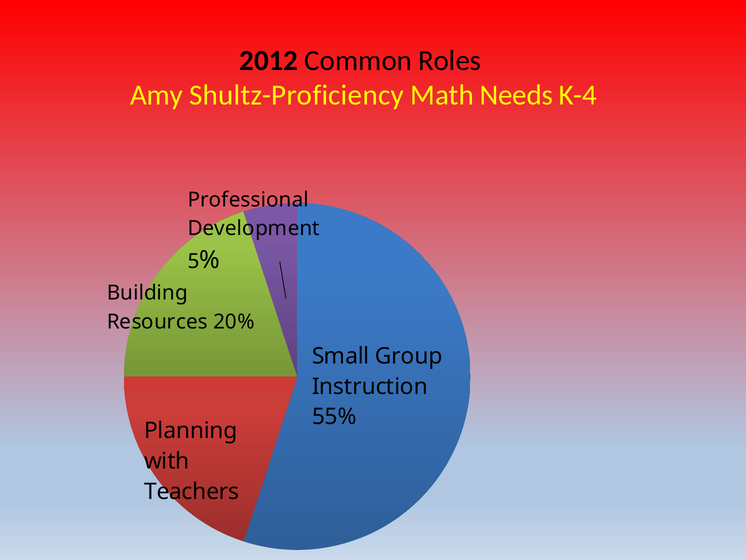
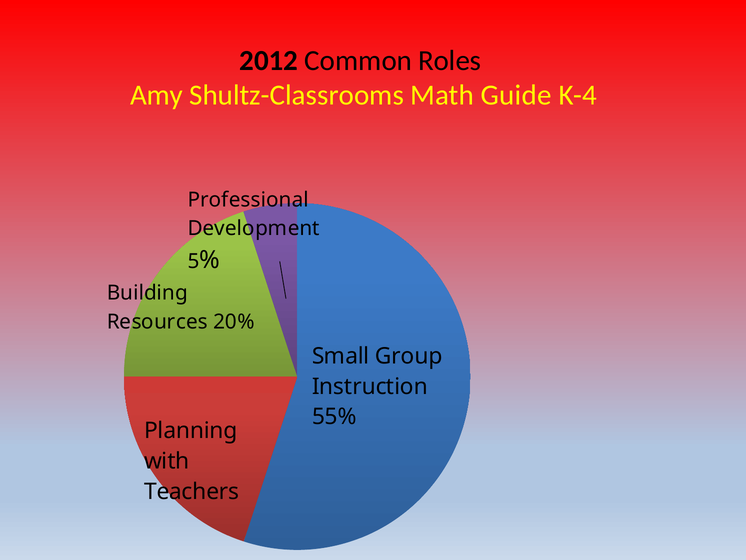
Shultz-Proficiency: Shultz-Proficiency -> Shultz-Classrooms (297, 95)
Needs: Needs -> Guide (516, 95)
